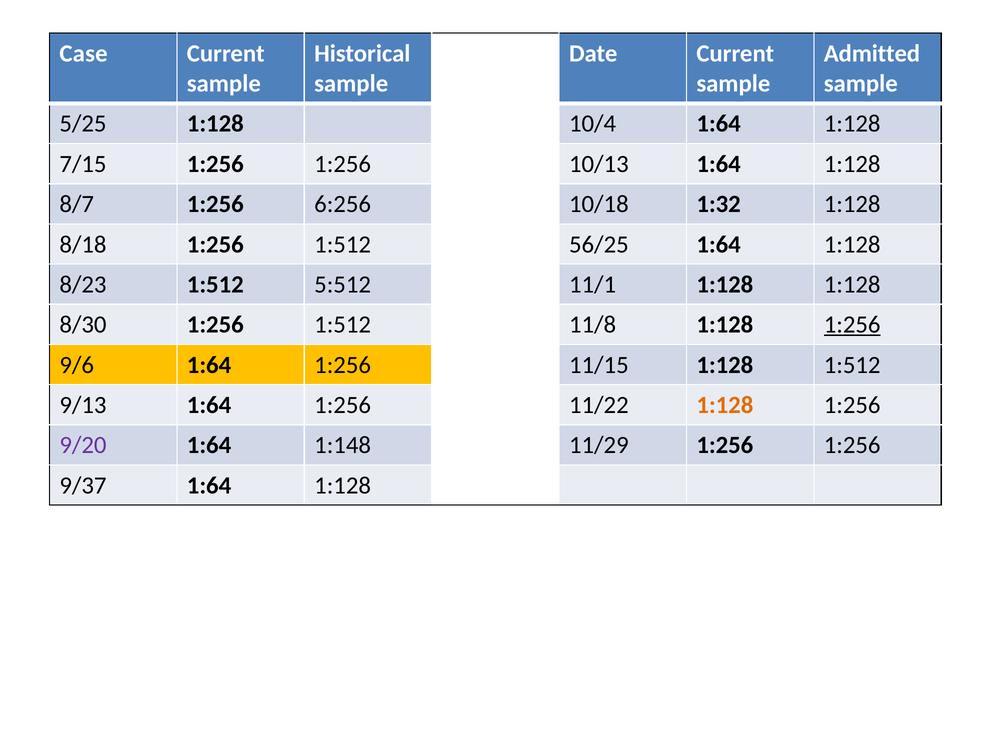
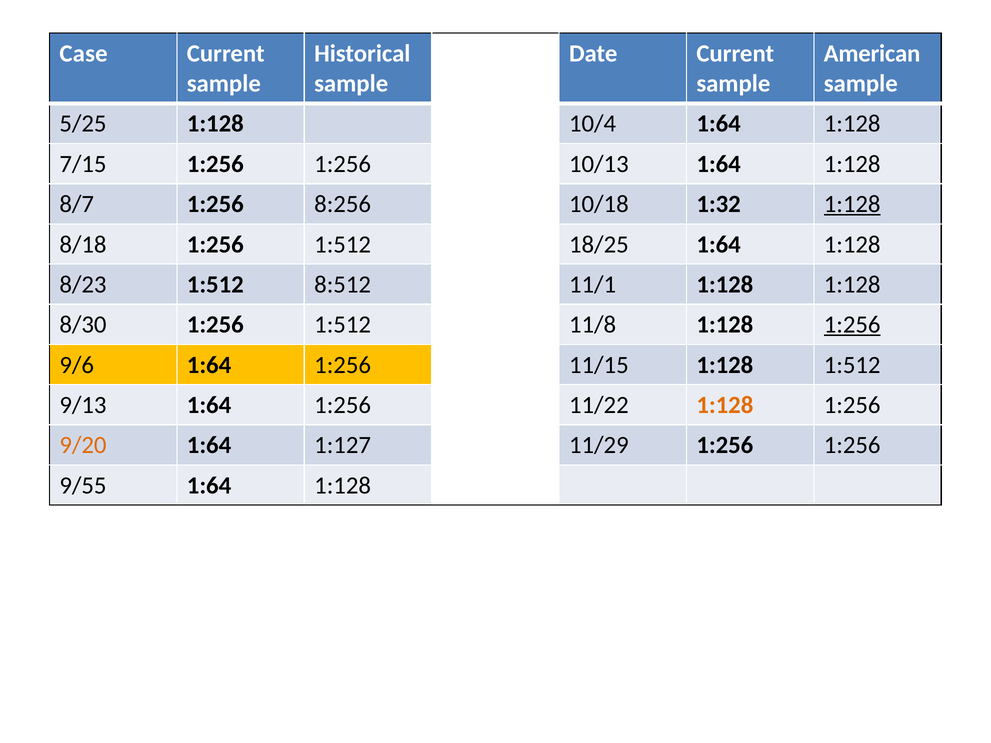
Admitted: Admitted -> American (872, 53)
6:256: 6:256 -> 8:256 (343, 204)
1:128 underline: none -> present (852, 204)
56/25: 56/25 -> 18/25 (599, 244)
5:512: 5:512 -> 8:512 (343, 285)
9/20 colour: purple -> orange (83, 445)
1:148: 1:148 -> 1:127 (343, 445)
9/37: 9/37 -> 9/55 (83, 486)
